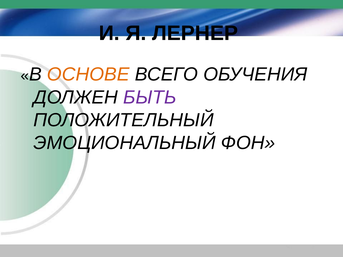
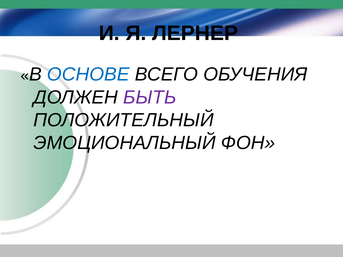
ОСНОВЕ colour: orange -> blue (88, 75)
